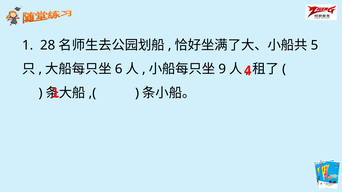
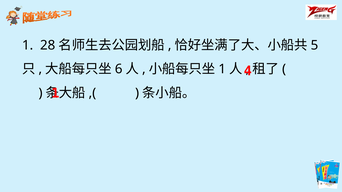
9: 9 -> 1 (222, 69)
